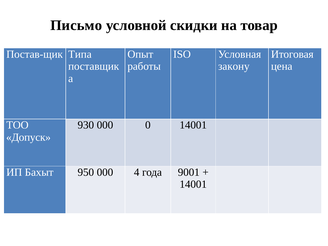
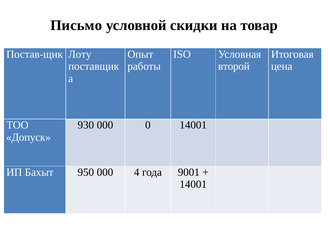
Типа: Типа -> Лоту (80, 54)
закону: закону -> второй (234, 66)
